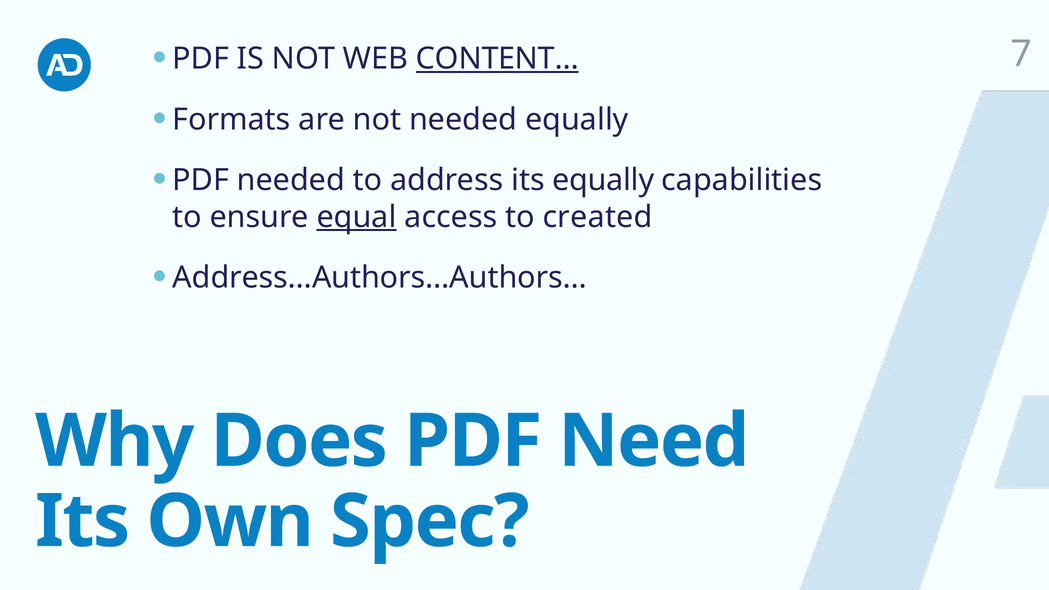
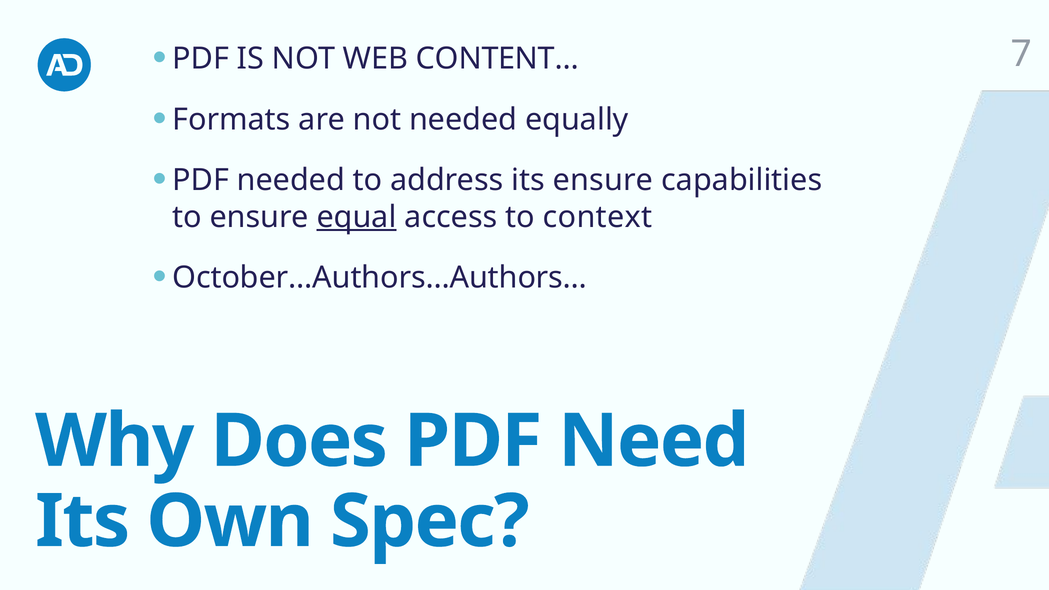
CONTENT… underline: present -> none (497, 59)
its equally: equally -> ensure (603, 180)
created: created -> context (598, 217)
Address…Authors…Authors…: Address…Authors…Authors… -> October…Authors…Authors… (380, 278)
